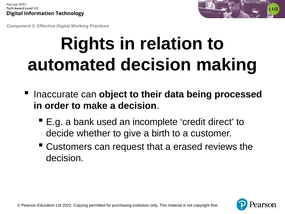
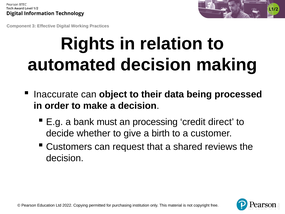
used: used -> must (107, 122)
incomplete: incomplete -> processing (155, 122)
erased: erased -> shared (188, 147)
